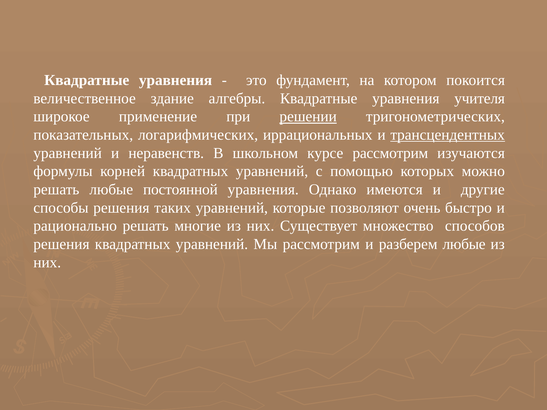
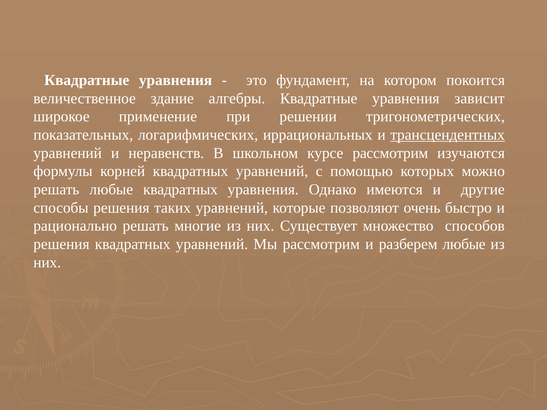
учителя: учителя -> зависит (479, 98)
решении underline: present -> none (308, 117)
любые постоянной: постоянной -> квадратных (180, 190)
